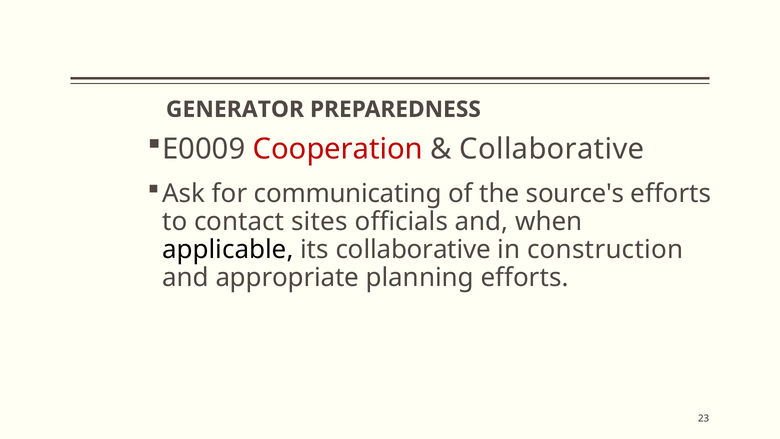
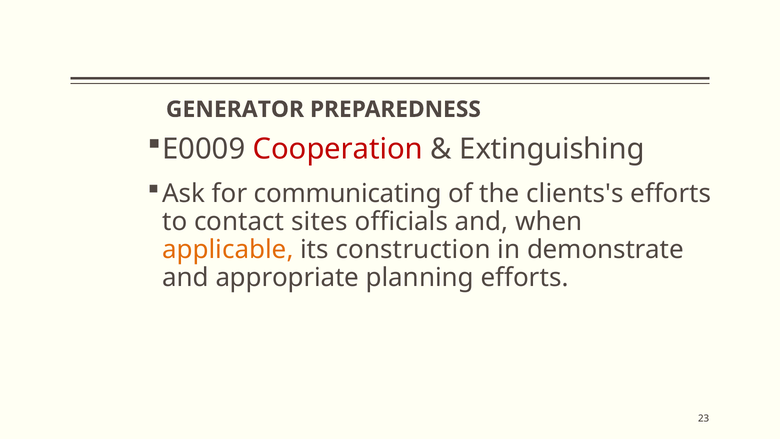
Collaborative: Collaborative -> Extinguishing (552, 149)
source's: source's -> clients's (575, 193)
applicable colour: black -> orange (228, 250)
its collaborative: collaborative -> construction (413, 250)
construction: construction -> demonstrate (605, 250)
